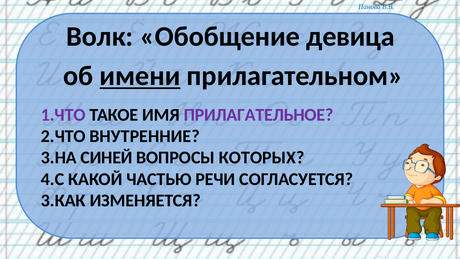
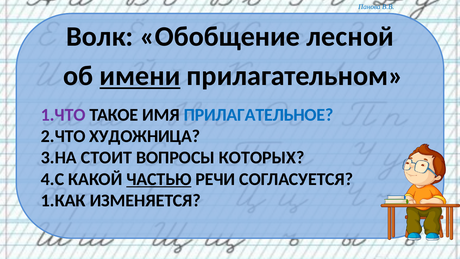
девица: девица -> лесной (350, 37)
ПРИЛАГАТЕЛЬНОЕ colour: purple -> blue (259, 115)
ВНУТРЕННИЕ: ВНУТРЕННИЕ -> ХУДОЖНИЦА (145, 136)
СИНЕЙ: СИНЕЙ -> СТОИТ (106, 158)
ЧАСТЬЮ underline: none -> present (159, 179)
3.КАК: 3.КАК -> 1.КАК (63, 200)
